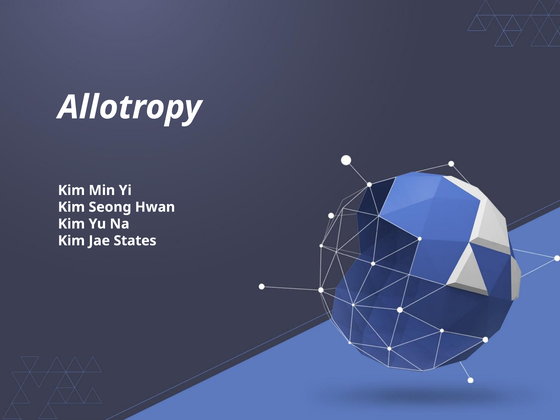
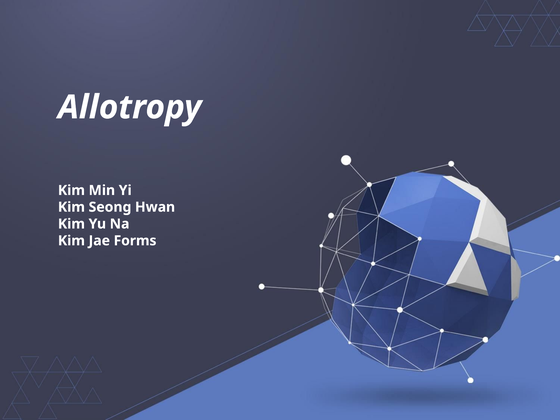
States: States -> Forms (135, 241)
